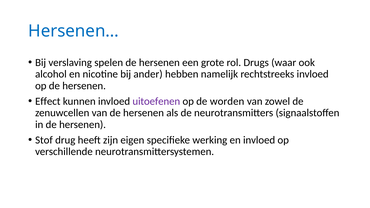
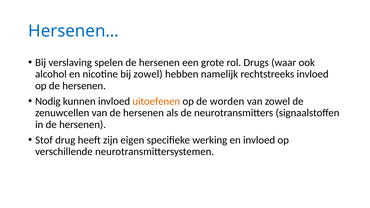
bij ander: ander -> zowel (148, 74)
Effect: Effect -> Nodig (48, 101)
uitoefenen colour: purple -> orange (156, 101)
